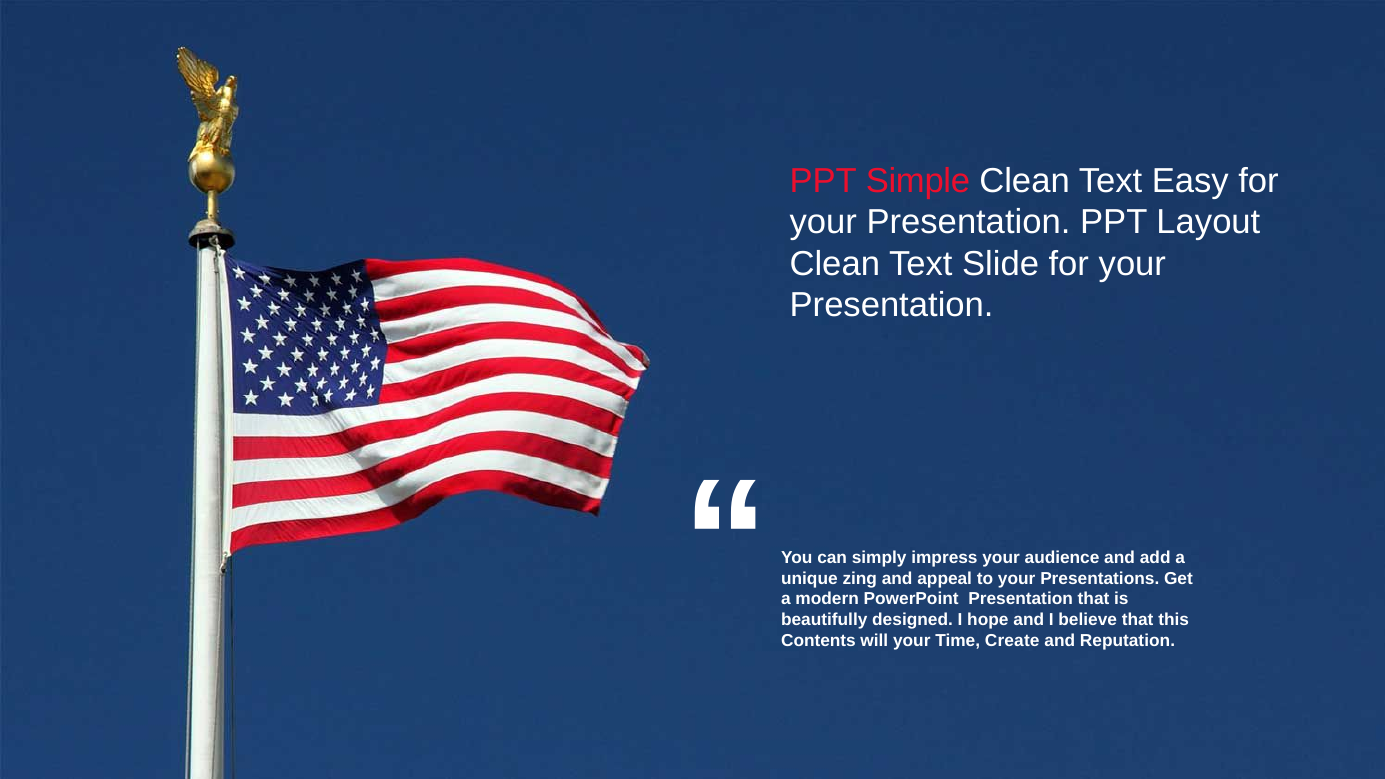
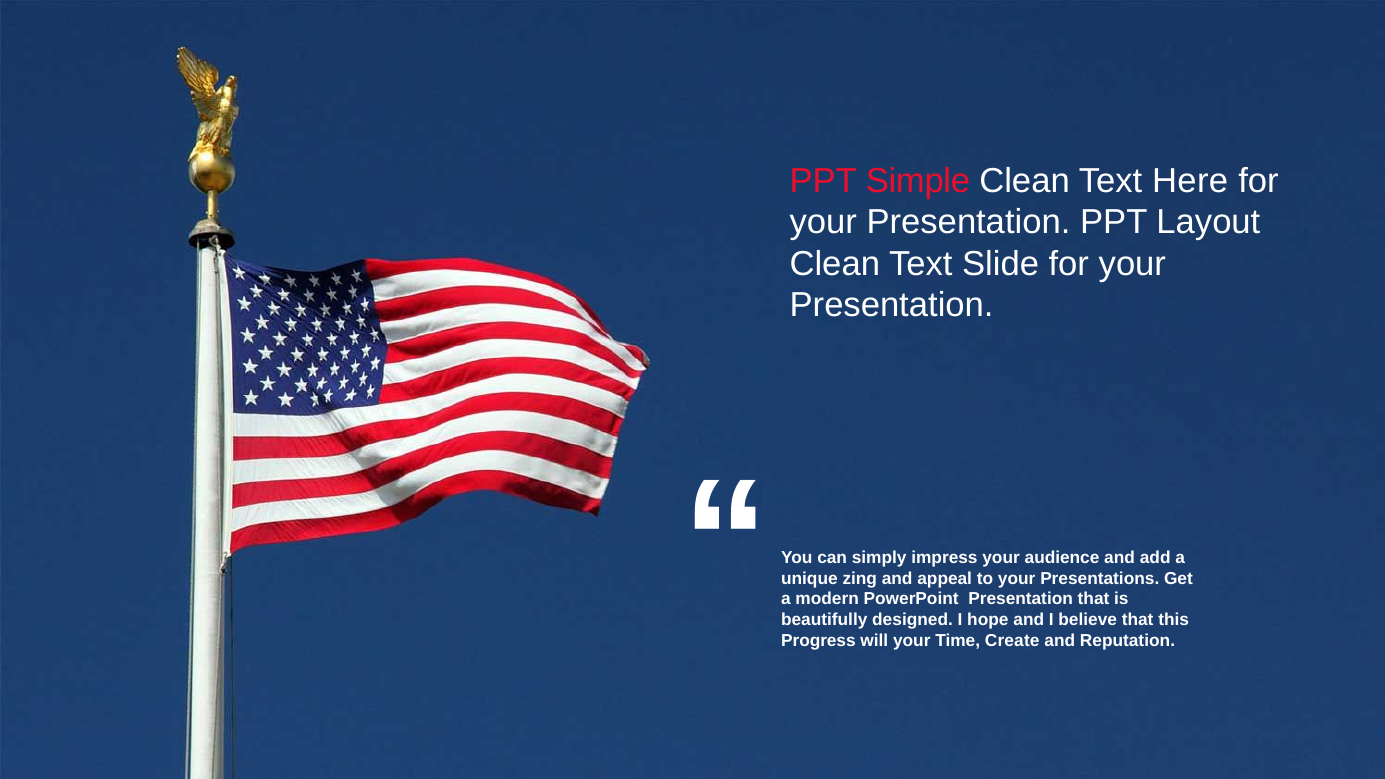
Easy: Easy -> Here (1190, 181)
Contents: Contents -> Progress (818, 641)
